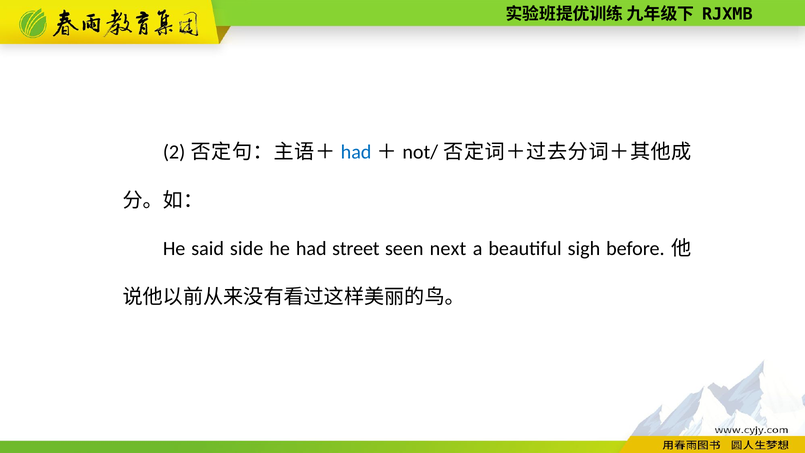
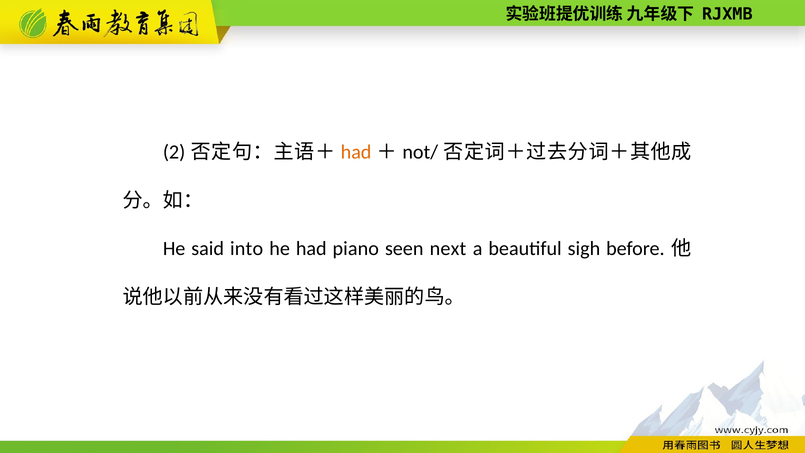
had colour: blue -> orange (356, 152)
side: side -> into (247, 249)
street: street -> piano (356, 249)
